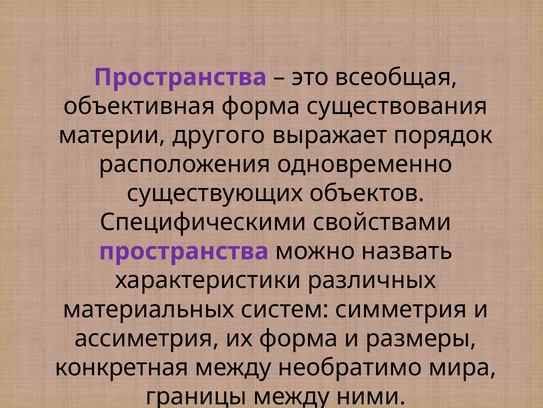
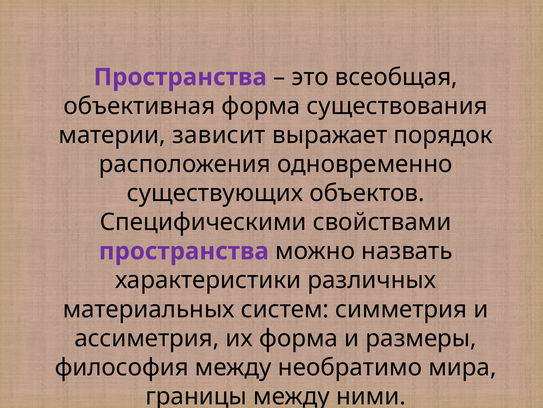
другого: другого -> зависит (219, 135)
конкретная: конкретная -> философия (122, 367)
